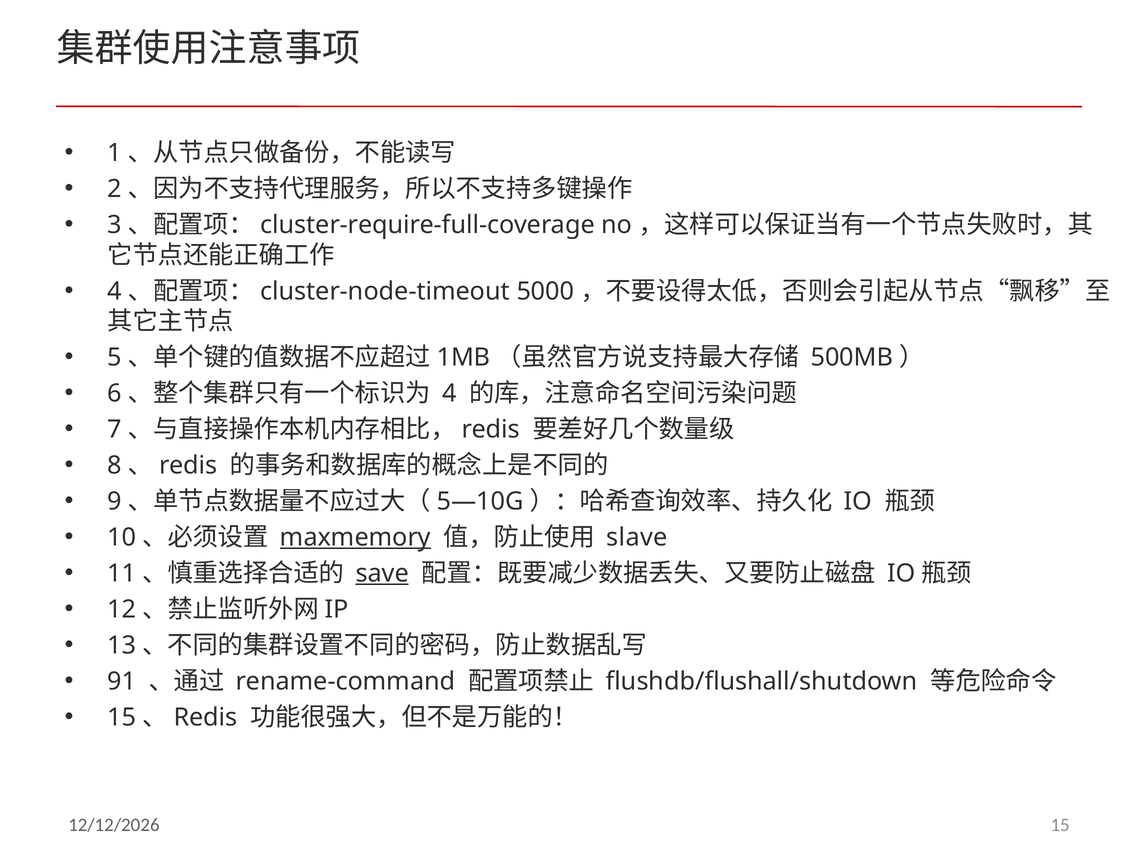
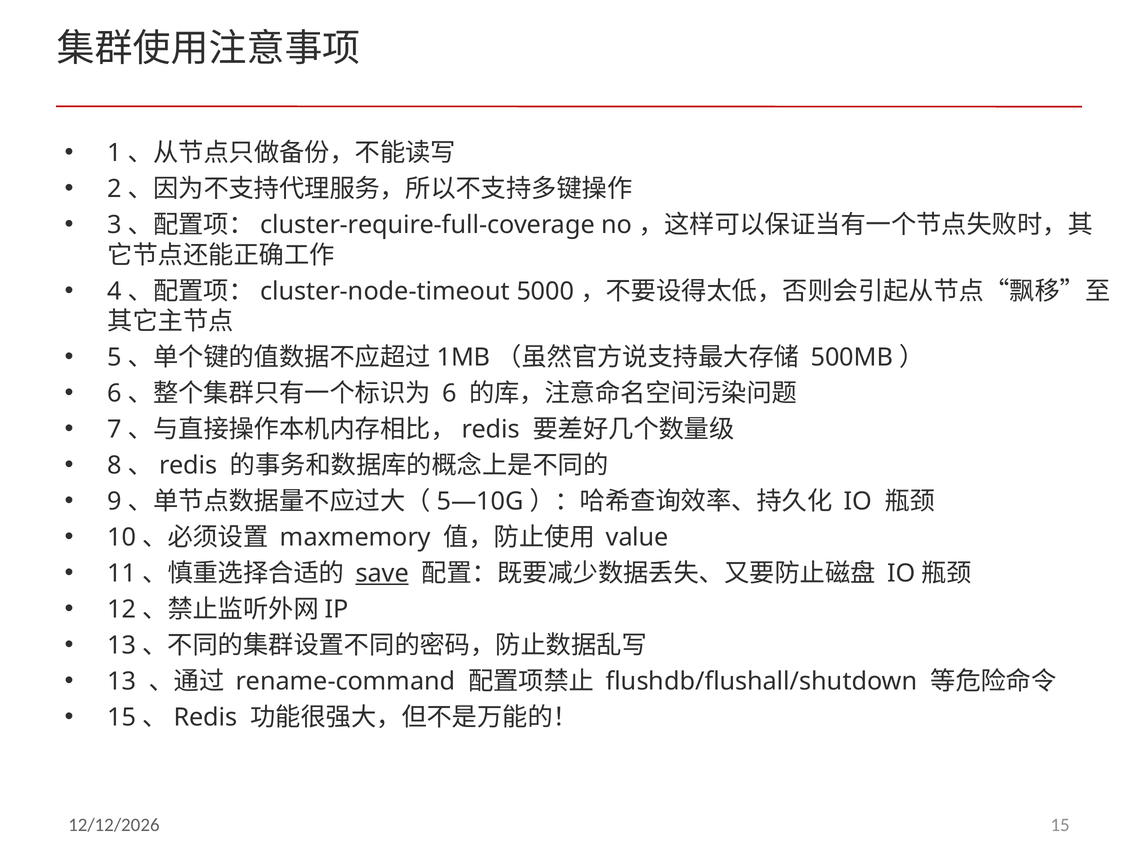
4: 4 -> 6 (449, 394)
maxmemory underline: present -> none (355, 538)
slave: slave -> value (637, 538)
91: 91 -> 13 (122, 682)
